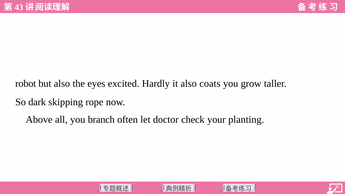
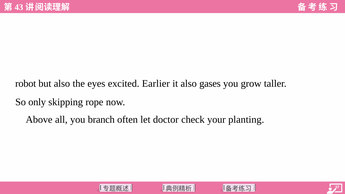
Hardly: Hardly -> Earlier (156, 84)
coats: coats -> gases (210, 84)
dark: dark -> only (37, 102)
